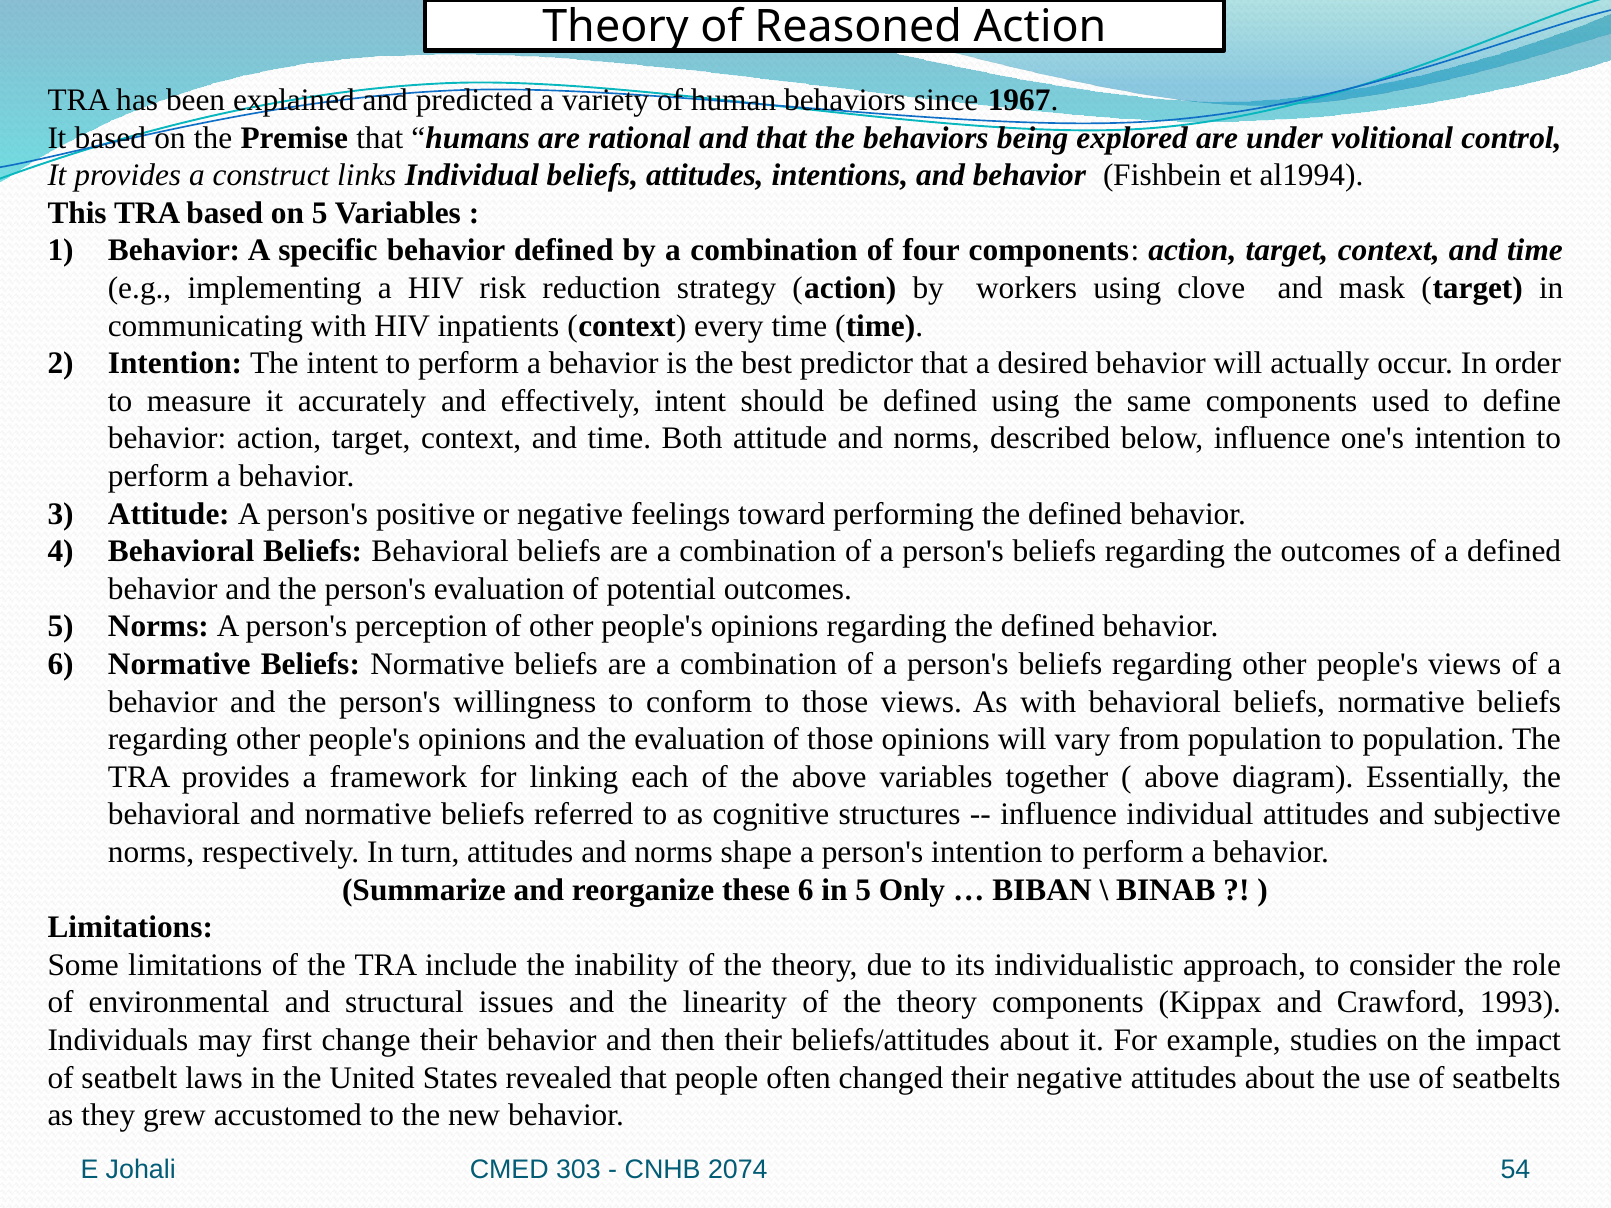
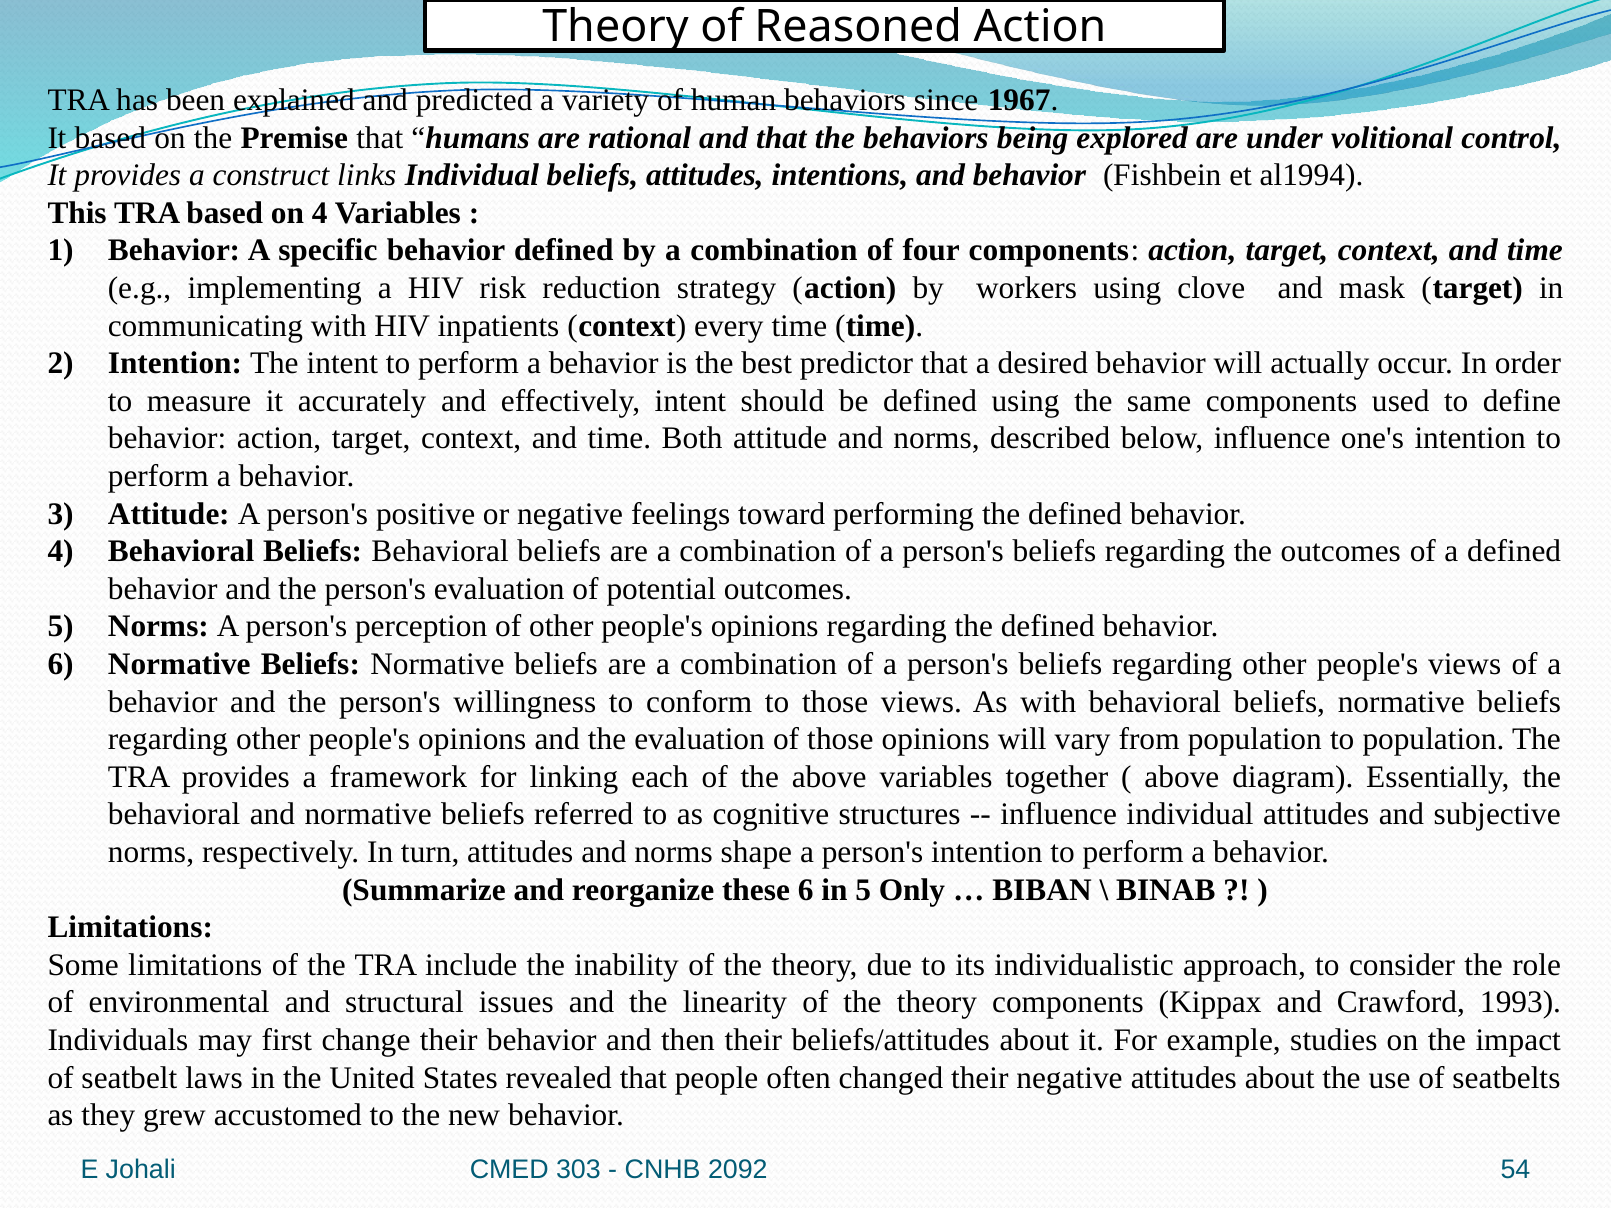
on 5: 5 -> 4 (320, 213)
2074: 2074 -> 2092 (738, 1170)
